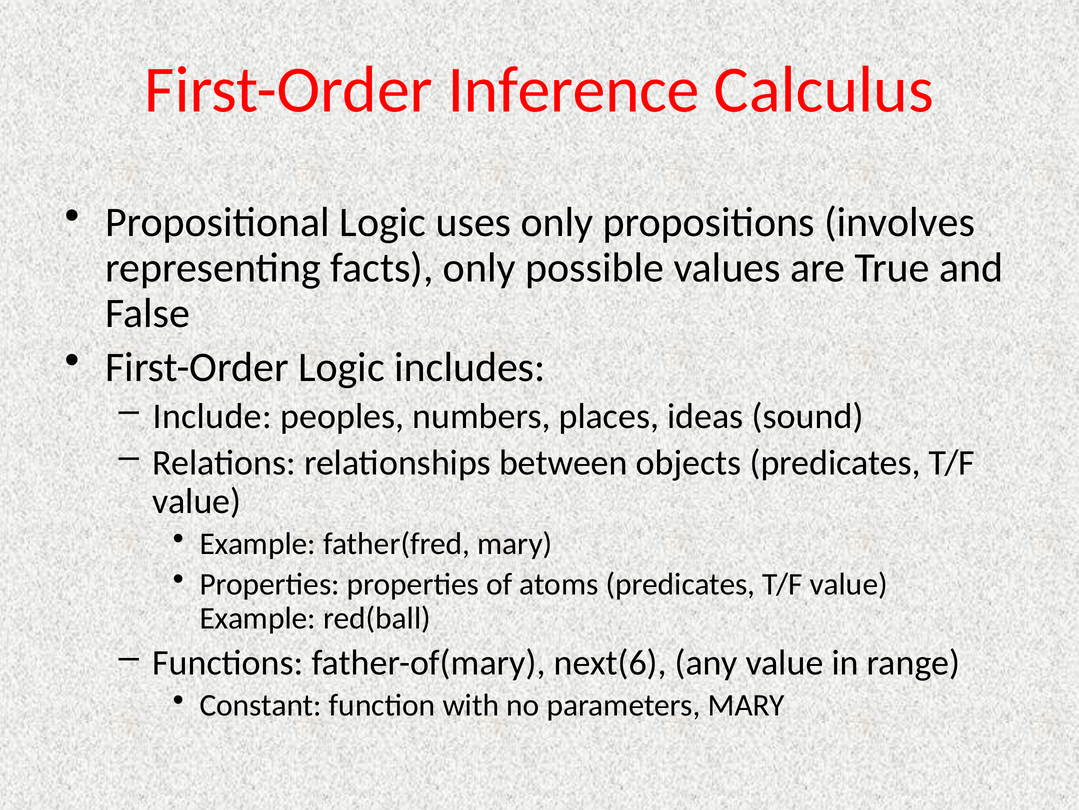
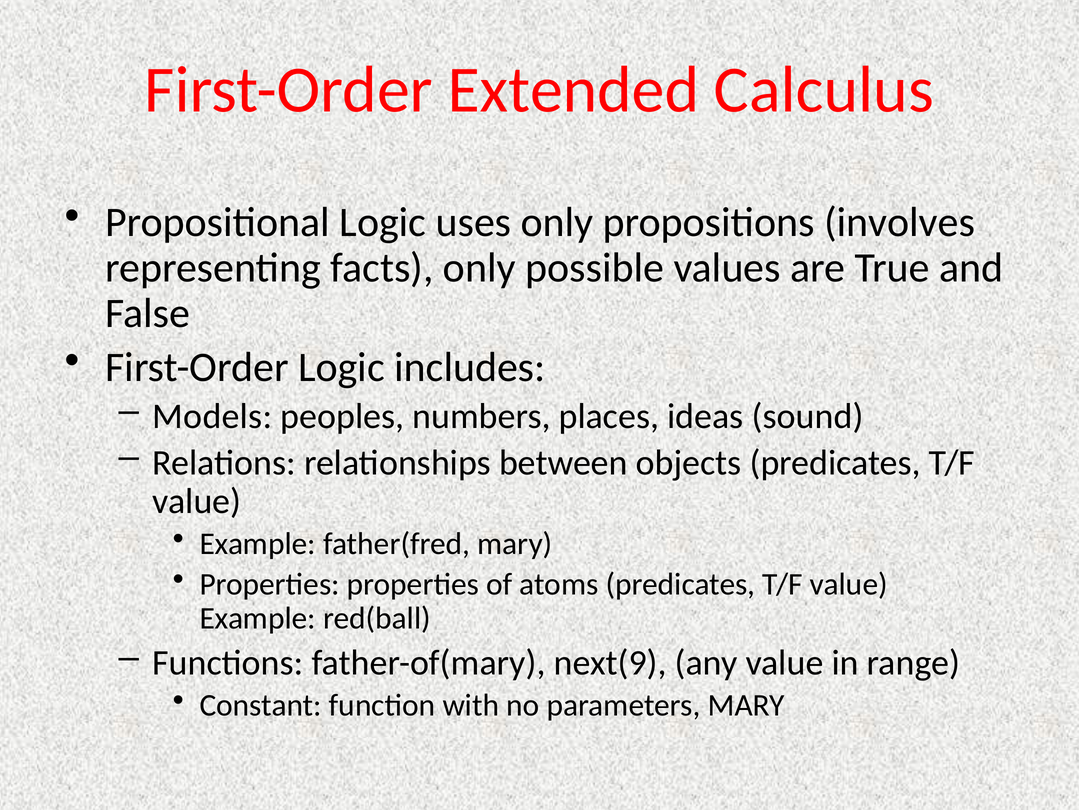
Inference: Inference -> Extended (573, 90)
Include: Include -> Models (212, 416)
next(6: next(6 -> next(9 (610, 662)
